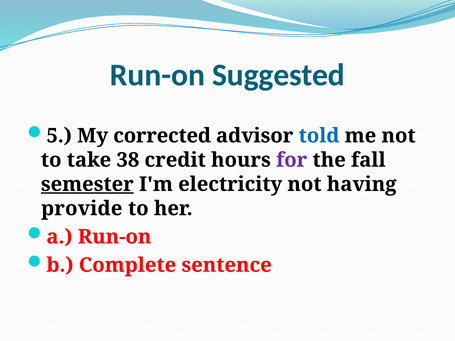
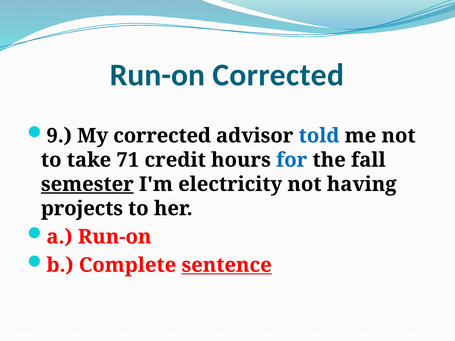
Run-on Suggested: Suggested -> Corrected (278, 75)
5: 5 -> 9 (59, 136)
38: 38 -> 71 (128, 160)
for colour: purple -> blue (292, 160)
provide: provide -> projects (82, 209)
sentence underline: none -> present (227, 265)
